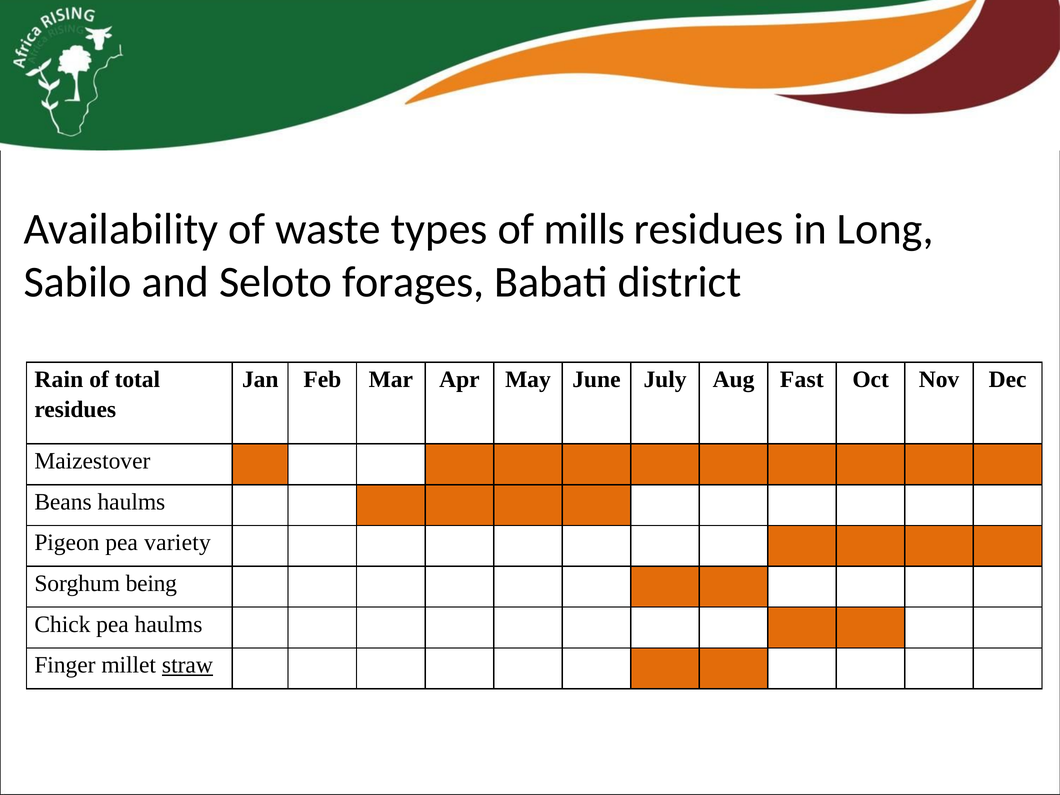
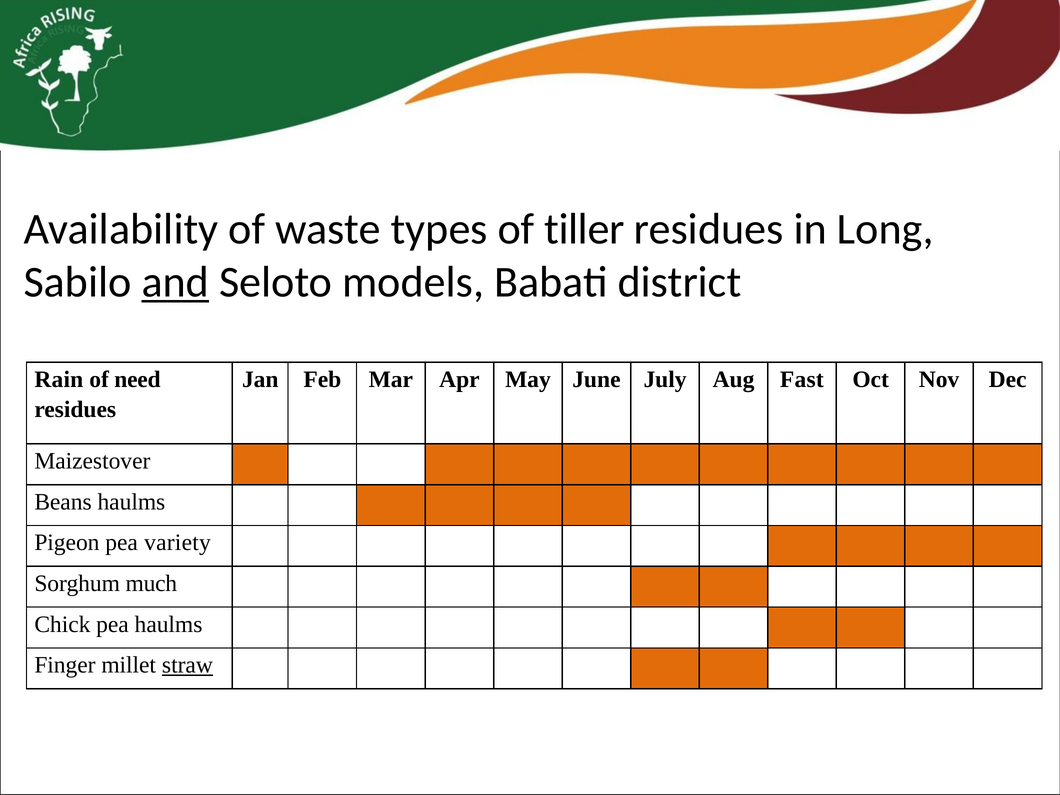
mills: mills -> tiller (584, 229)
and underline: none -> present (175, 282)
forages: forages -> models (413, 282)
total: total -> need (137, 379)
being: being -> much (151, 583)
